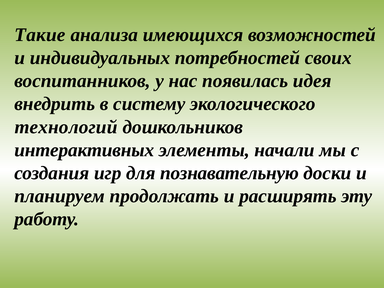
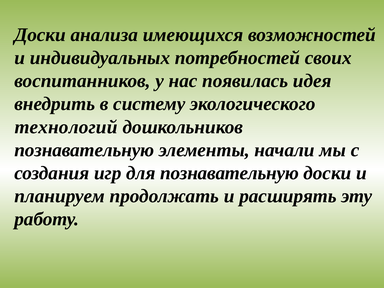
Такие: Такие -> Доски (40, 35)
интерактивных: интерактивных -> познавательную (84, 150)
